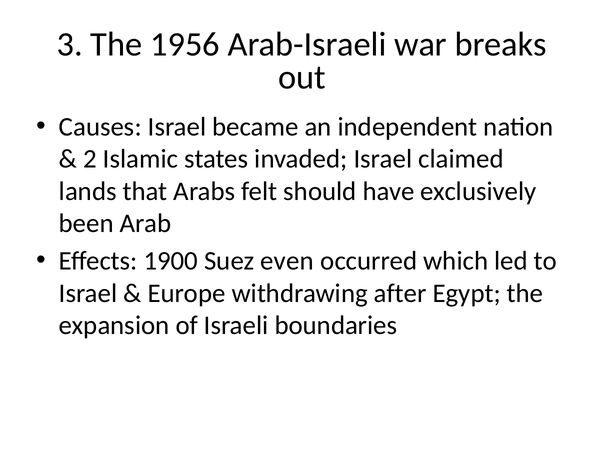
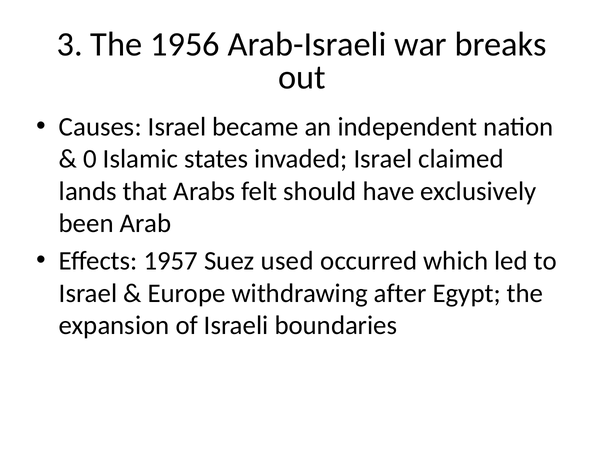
2: 2 -> 0 (90, 159)
1900: 1900 -> 1957 (171, 261)
even: even -> used (287, 261)
